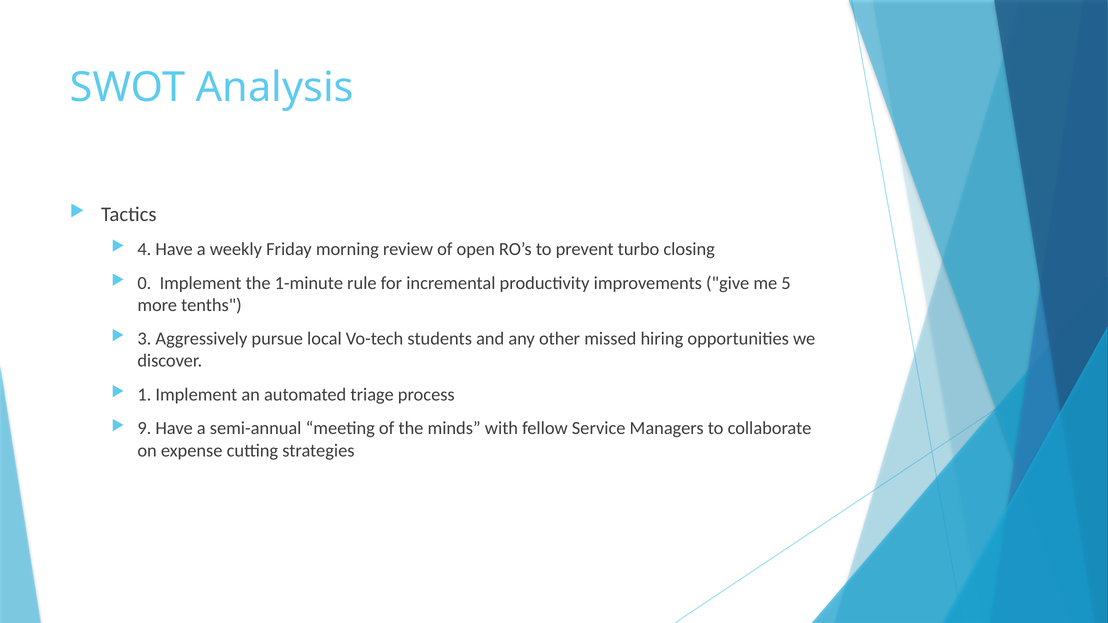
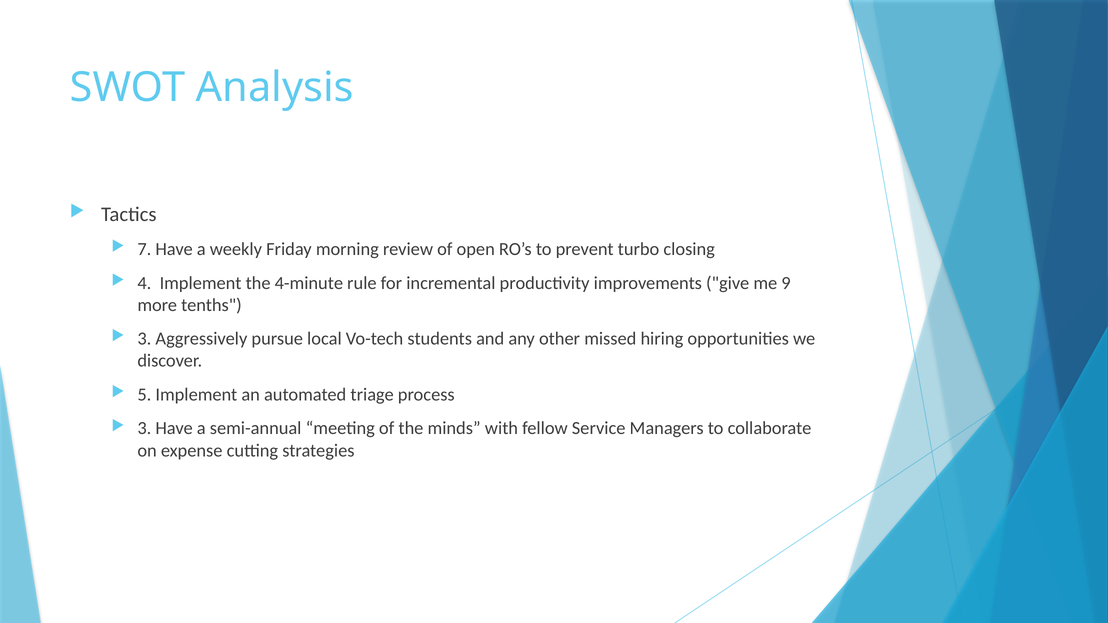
4: 4 -> 7 (144, 249)
0: 0 -> 4 (144, 283)
1-minute: 1-minute -> 4-minute (309, 283)
5: 5 -> 9 (786, 283)
1: 1 -> 5 (144, 395)
9: 9 -> 3 (144, 428)
